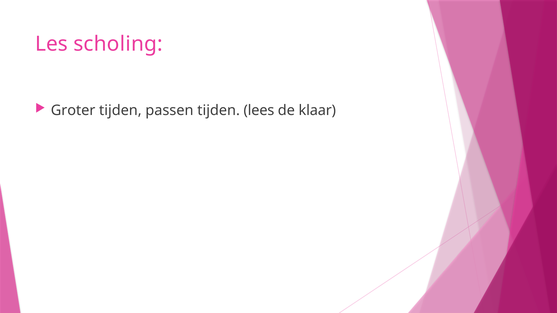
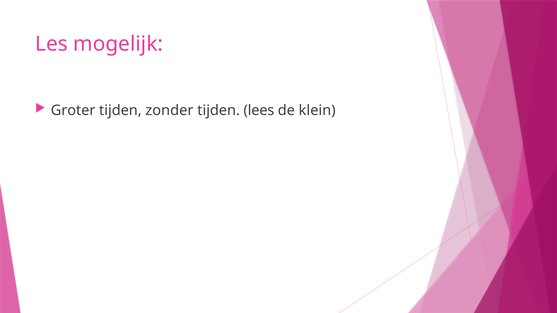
scholing: scholing -> mogelijk (118, 44)
passen: passen -> zonder (169, 111)
klaar: klaar -> klein (317, 111)
